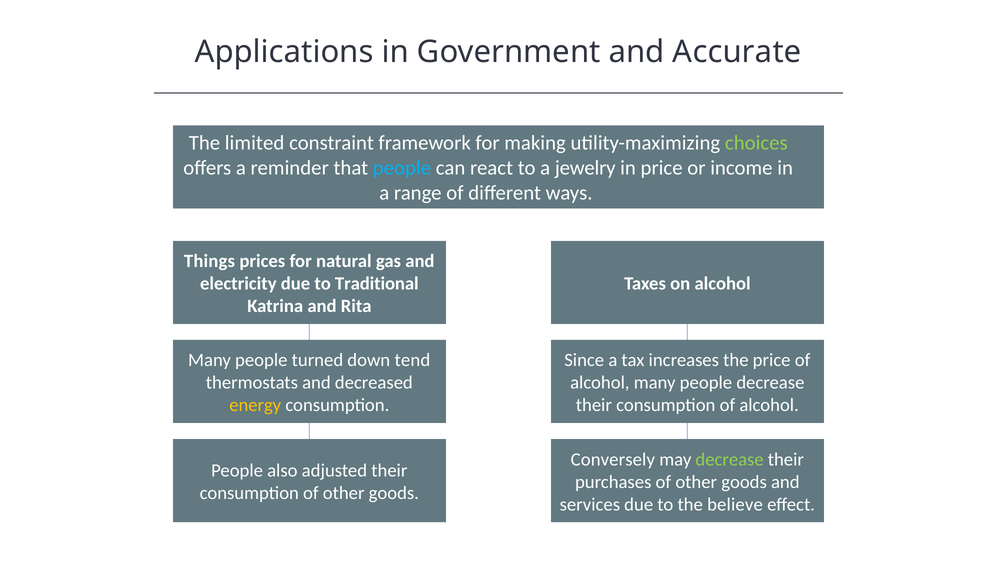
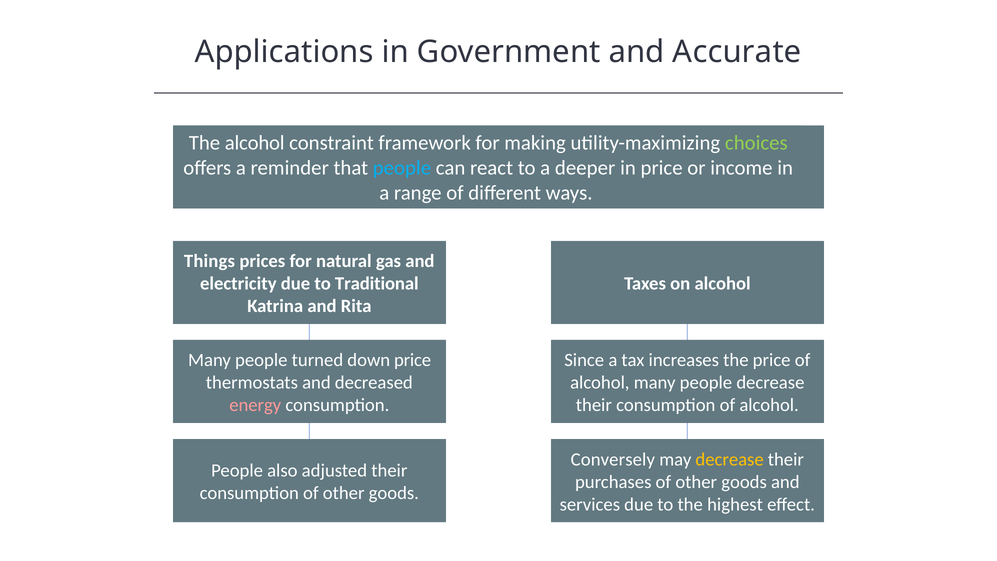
The limited: limited -> alcohol (255, 143)
jewelry: jewelry -> deeper (585, 168)
down tend: tend -> price (413, 360)
energy colour: yellow -> pink (255, 405)
decrease colour: light green -> yellow (730, 459)
believe: believe -> highest (735, 504)
